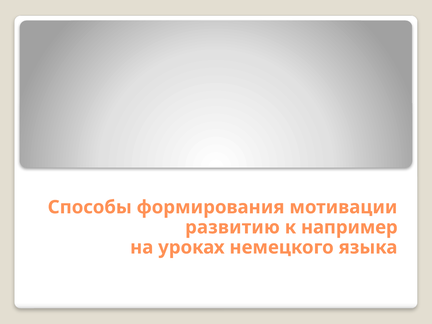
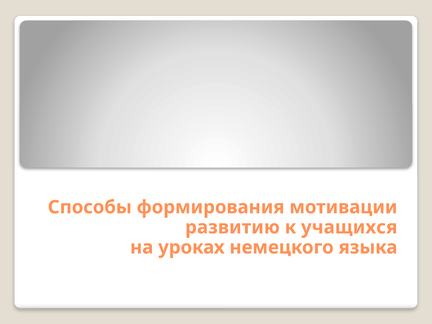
например: например -> учащихся (349, 227)
